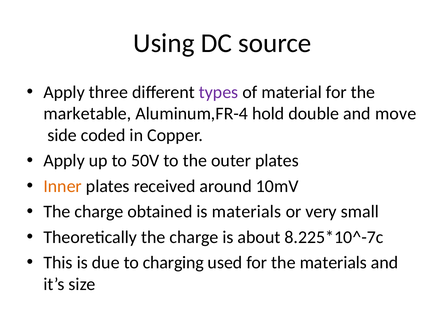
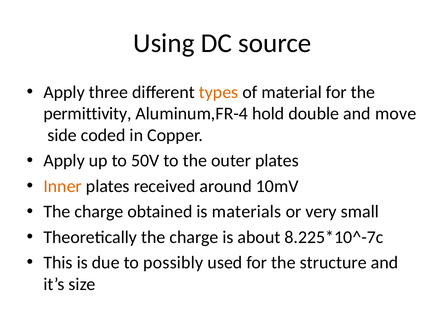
types colour: purple -> orange (219, 92)
marketable: marketable -> permittivity (87, 114)
charging: charging -> possibly (173, 263)
the materials: materials -> structure (333, 263)
